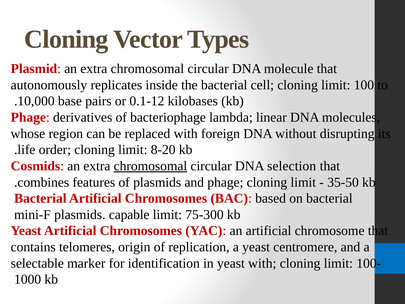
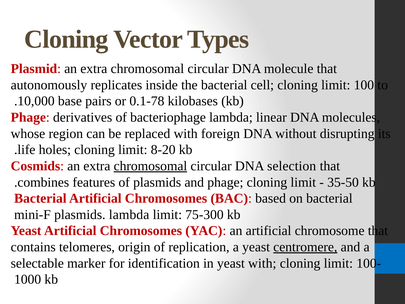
0.1-12: 0.1-12 -> 0.1-78 (147, 101)
order: order -> holes (55, 150)
plasmids capable: capable -> lambda (129, 214)
centromere underline: none -> present (305, 247)
